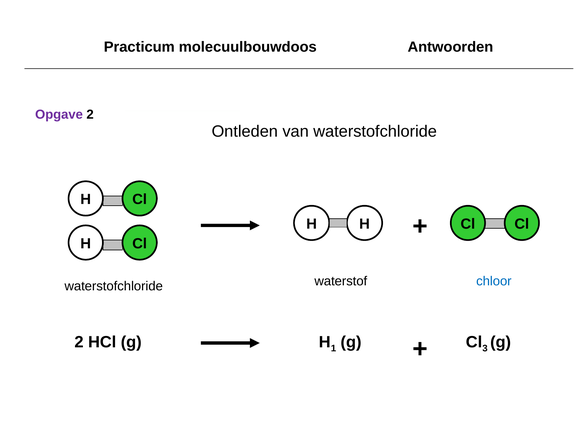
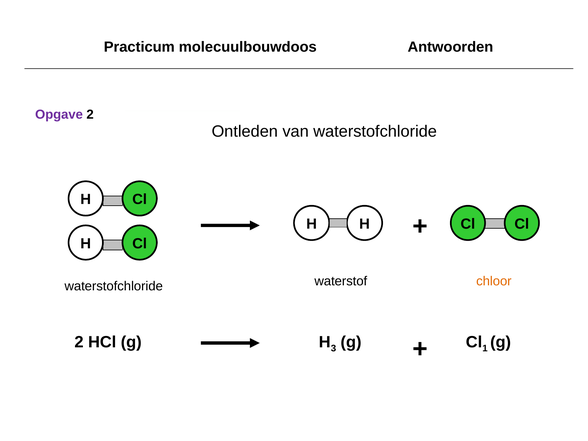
chloor colour: blue -> orange (494, 281)
1: 1 -> 3 (333, 349)
3: 3 -> 1 (485, 349)
